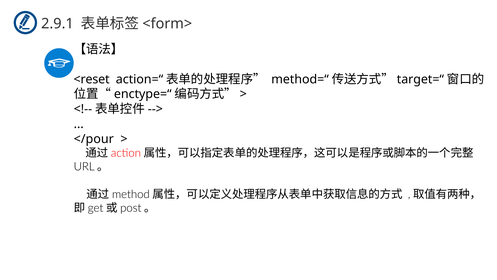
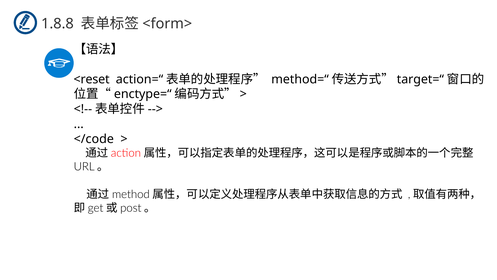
2.9.1: 2.9.1 -> 1.8.8 (57, 24)
</pour: </pour -> </code (94, 139)
